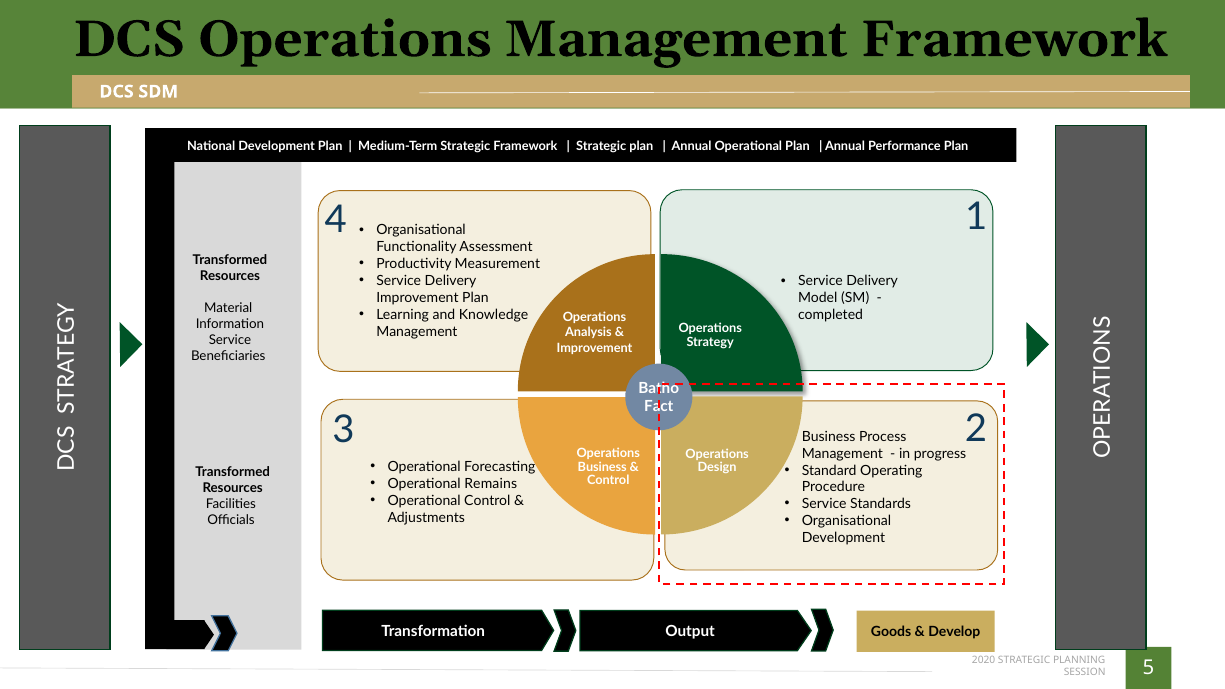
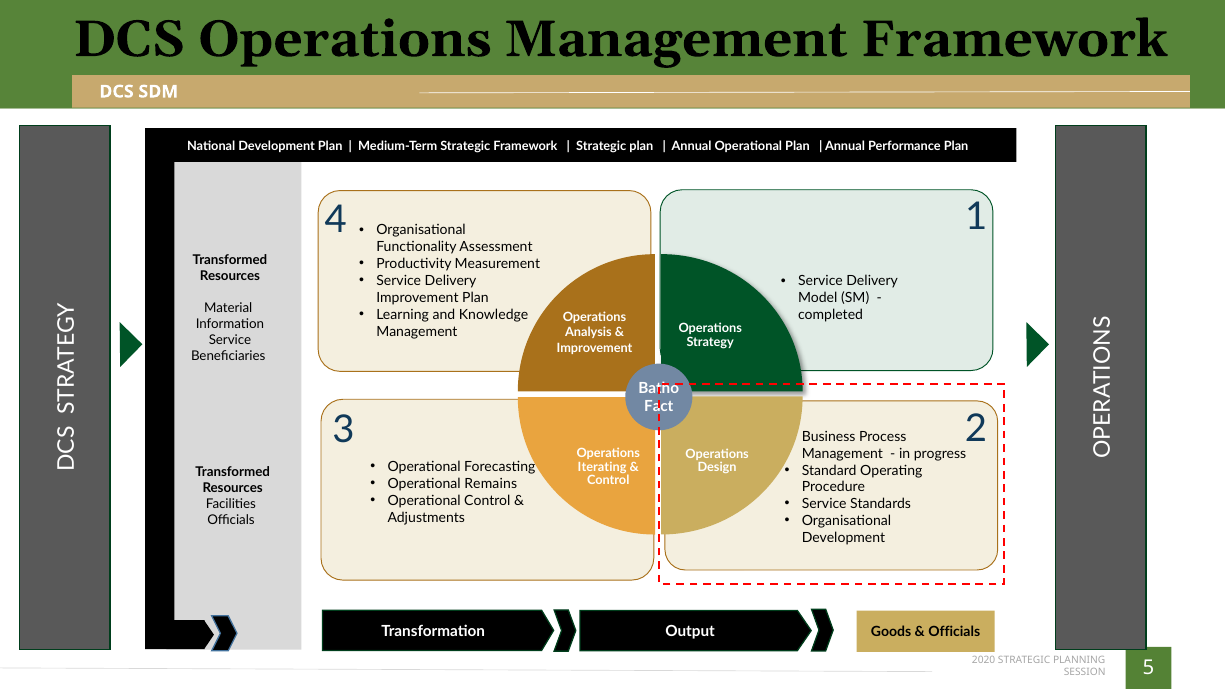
Business: Business -> Iterating (602, 467)
Develop: Develop -> Officials (954, 632)
